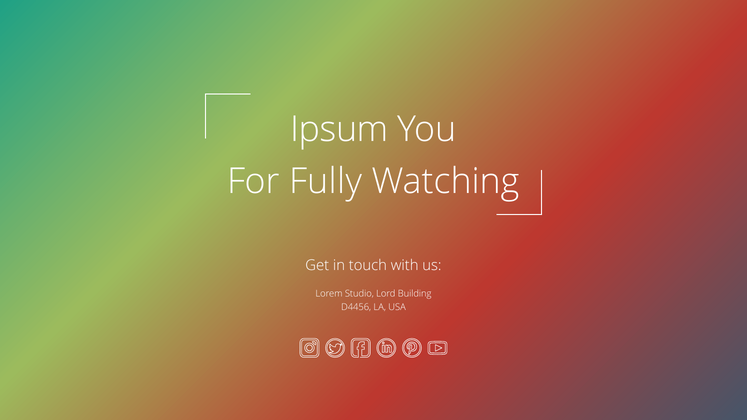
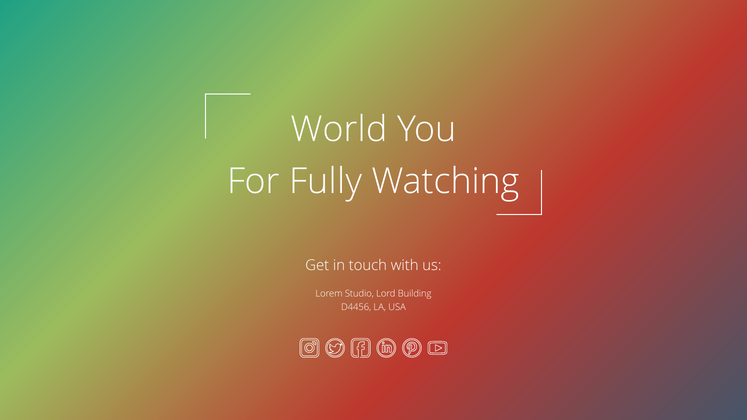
Ipsum: Ipsum -> World (339, 130)
